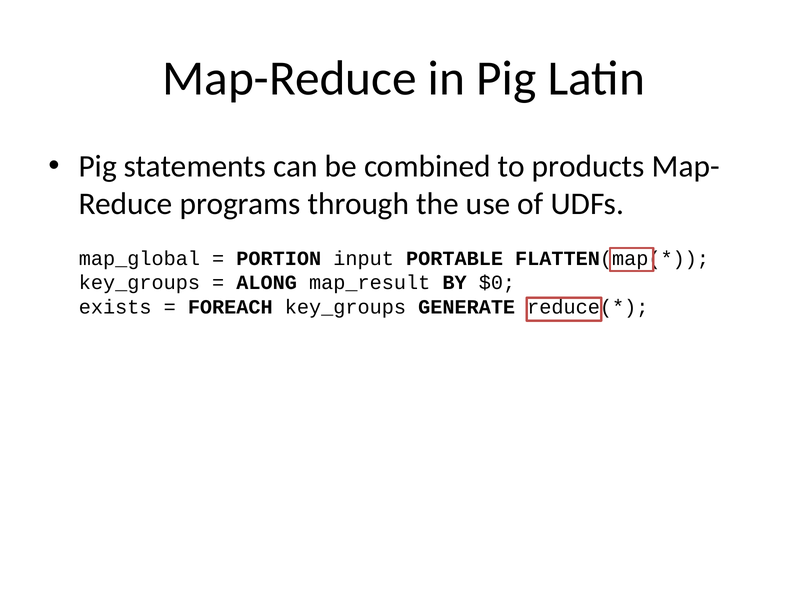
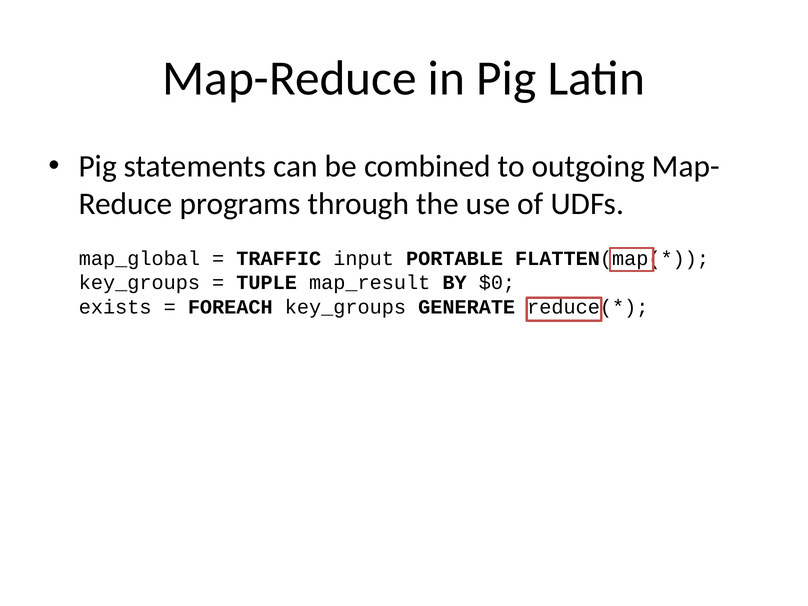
products: products -> outgoing (588, 166)
PORTION: PORTION -> TRAFFIC (279, 258)
ALONG: ALONG -> TUPLE (267, 283)
